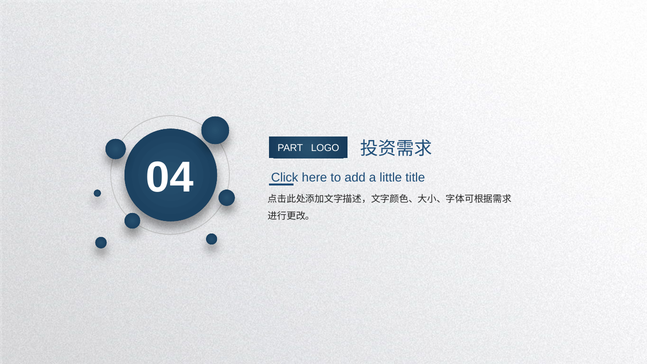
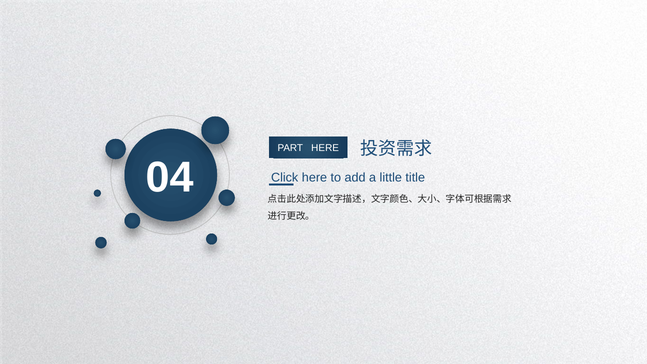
PART LOGO: LOGO -> HERE (325, 148)
